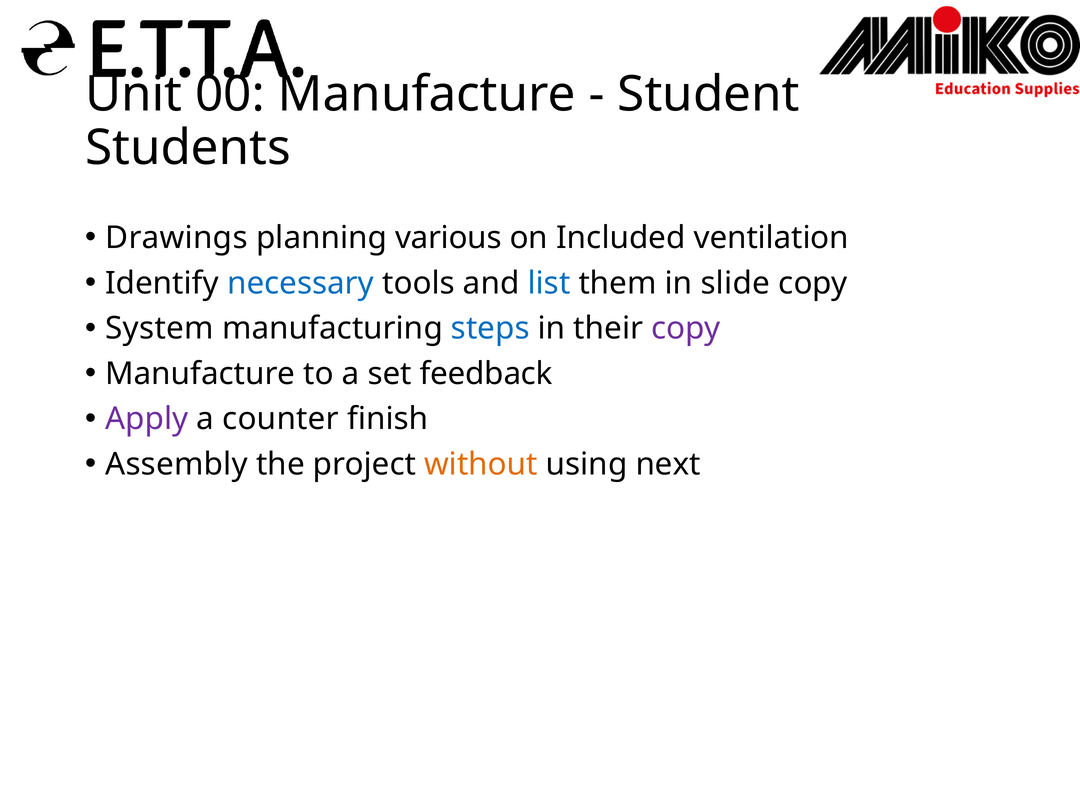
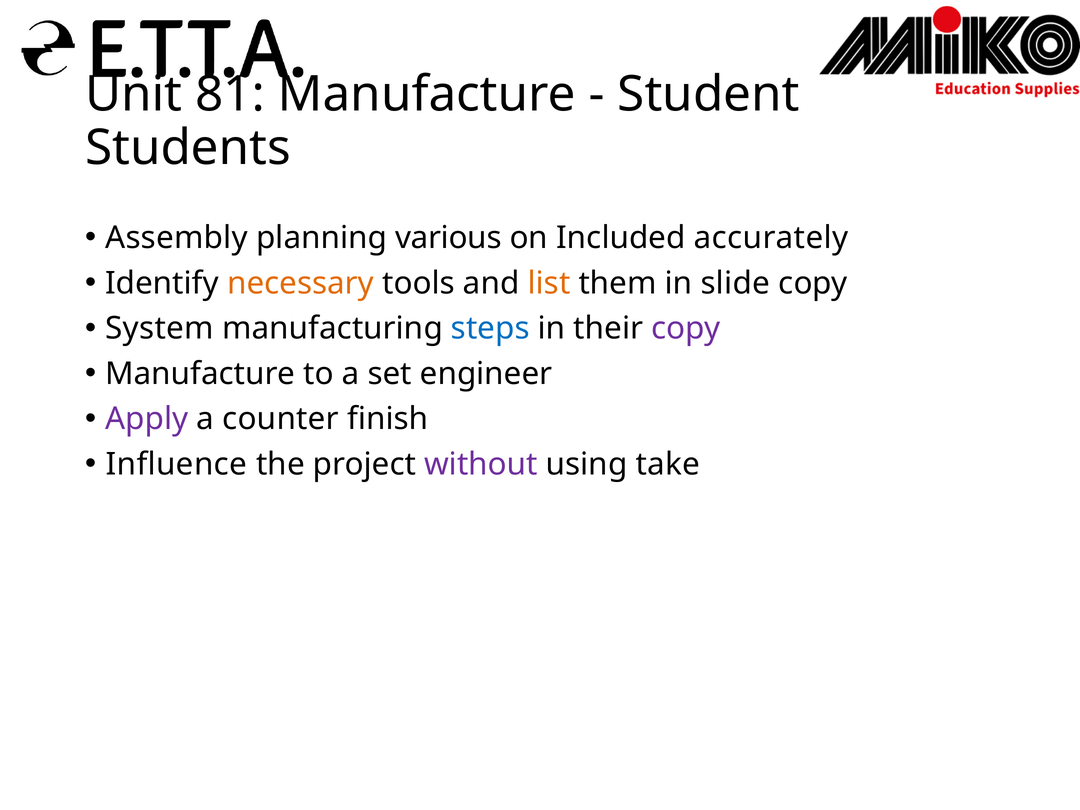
00: 00 -> 81 (230, 94)
Drawings: Drawings -> Assembly (177, 238)
ventilation: ventilation -> accurately (771, 238)
necessary colour: blue -> orange (301, 283)
list colour: blue -> orange (549, 283)
feedback: feedback -> engineer (486, 374)
Assembly: Assembly -> Influence (176, 464)
without colour: orange -> purple (481, 464)
next: next -> take (668, 464)
